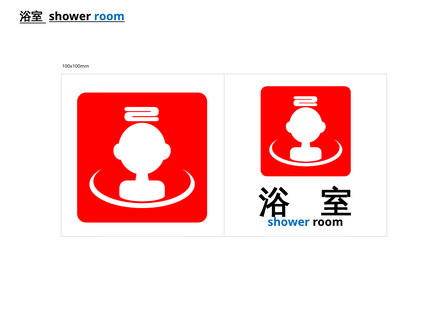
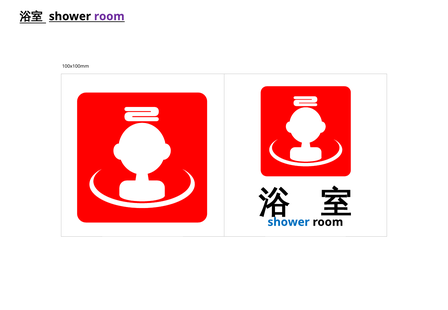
room colour: blue -> purple (109, 16)
